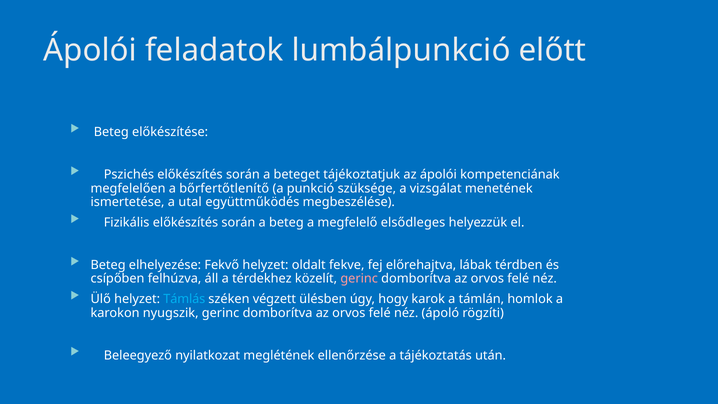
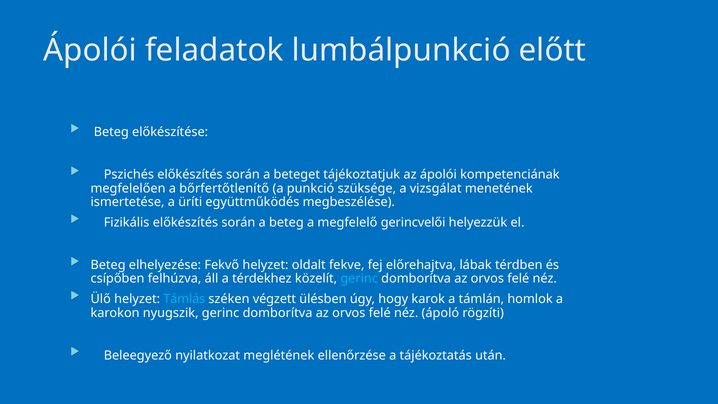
utal: utal -> üríti (190, 202)
elsődleges: elsődleges -> gerincvelői (413, 223)
gerinc colour: pink -> light blue (359, 279)
